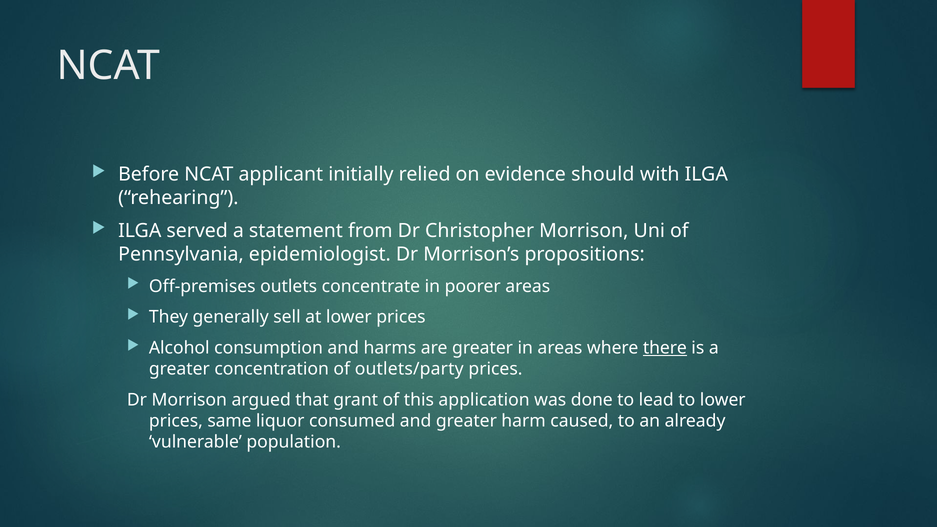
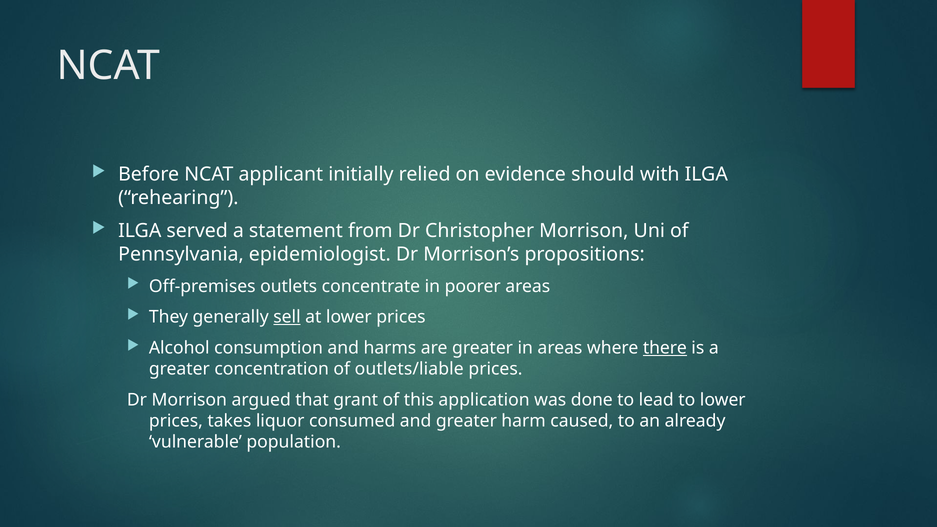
sell underline: none -> present (287, 317)
outlets/party: outlets/party -> outlets/liable (409, 369)
same: same -> takes (229, 421)
